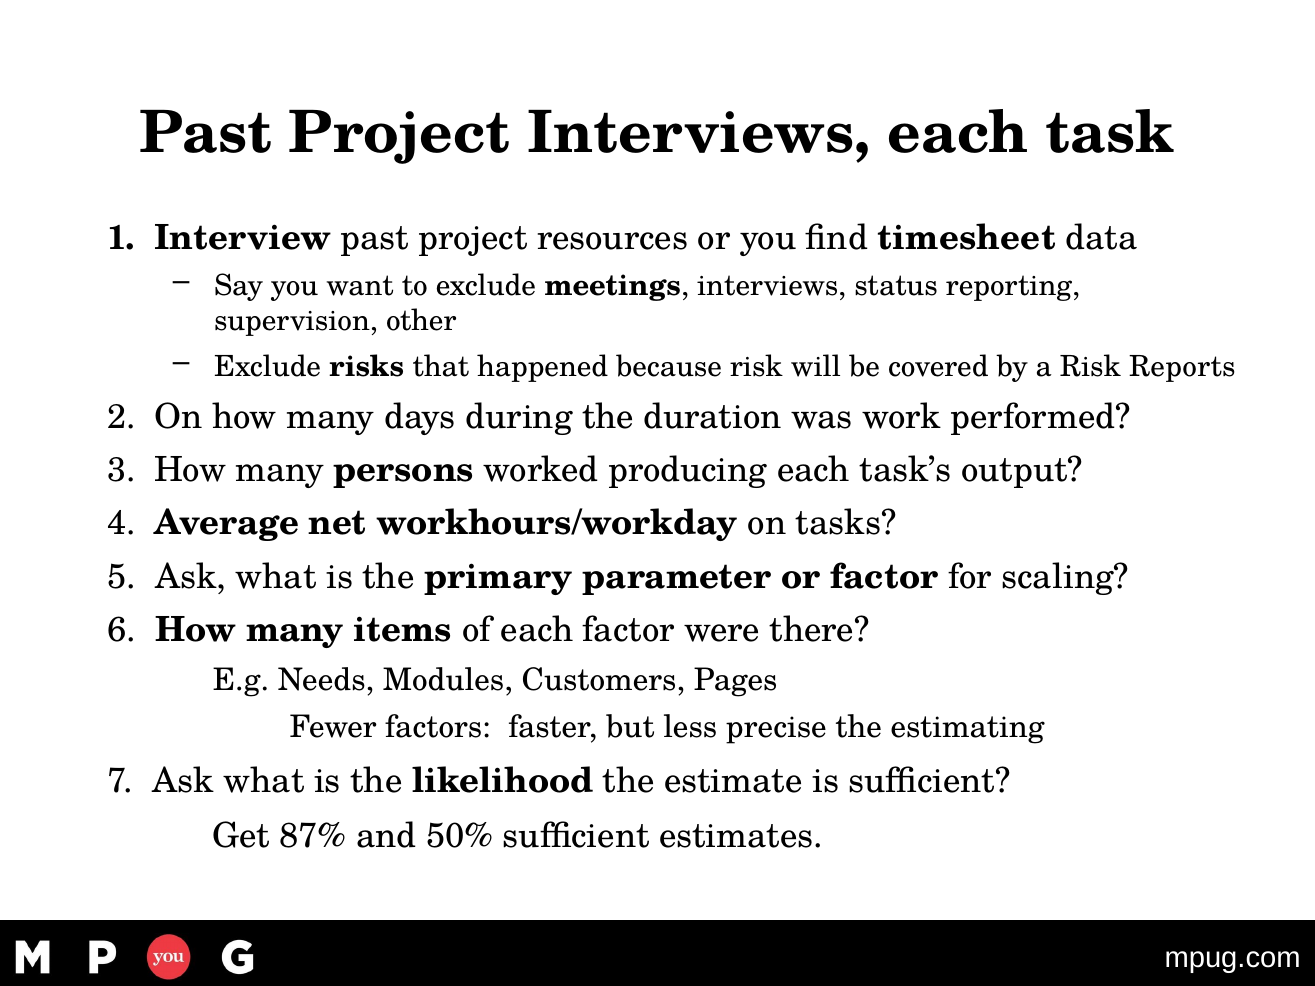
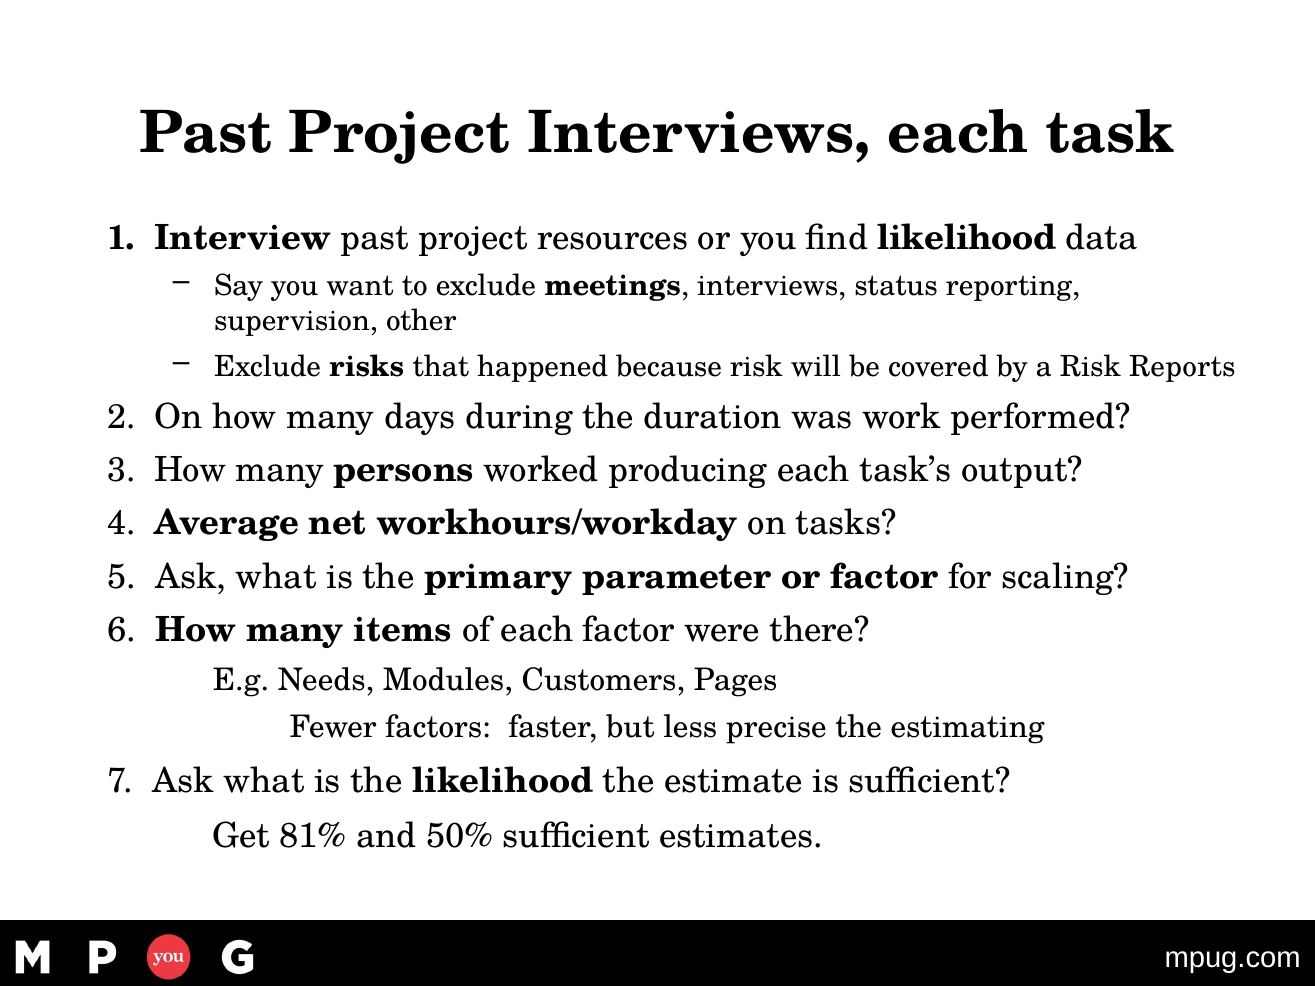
find timesheet: timesheet -> likelihood (967, 238)
87%: 87% -> 81% (313, 837)
